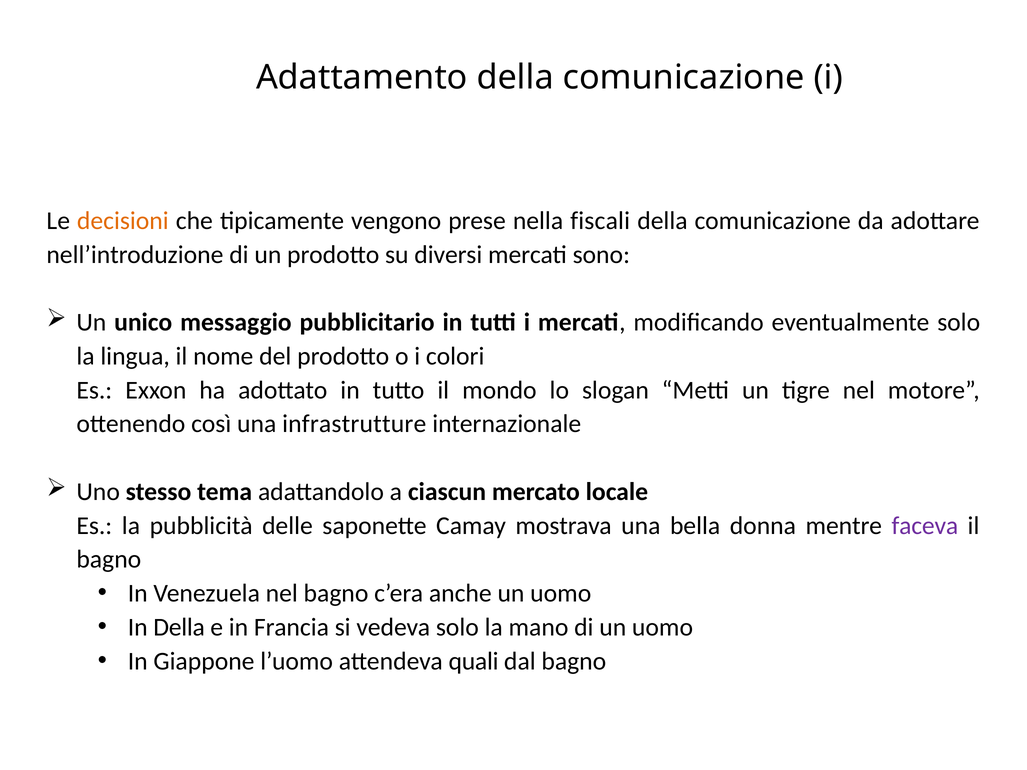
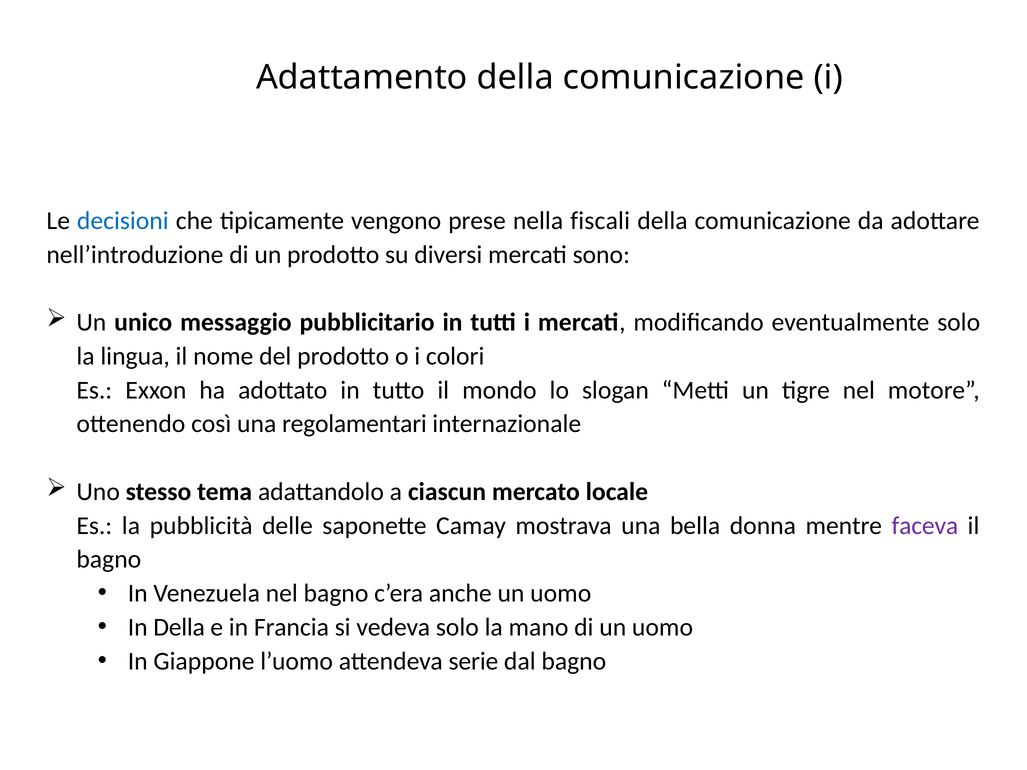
decisioni colour: orange -> blue (123, 221)
infrastrutture: infrastrutture -> regolamentari (354, 424)
quali: quali -> serie (473, 661)
